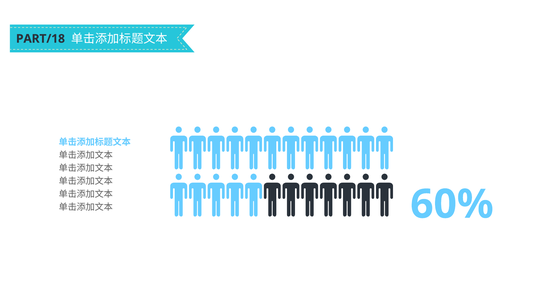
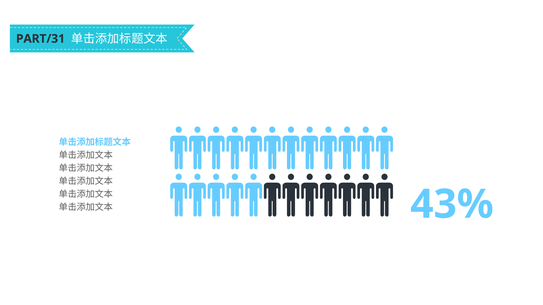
PART/18: PART/18 -> PART/31 (40, 39)
60%: 60% -> 43% (452, 205)
